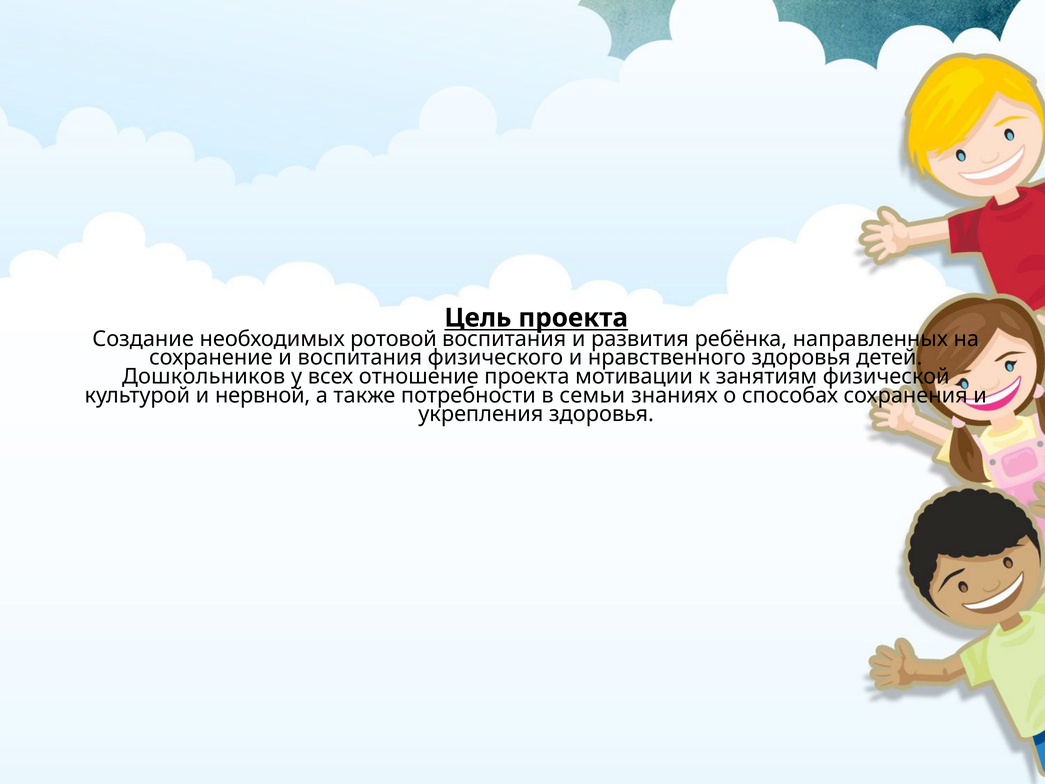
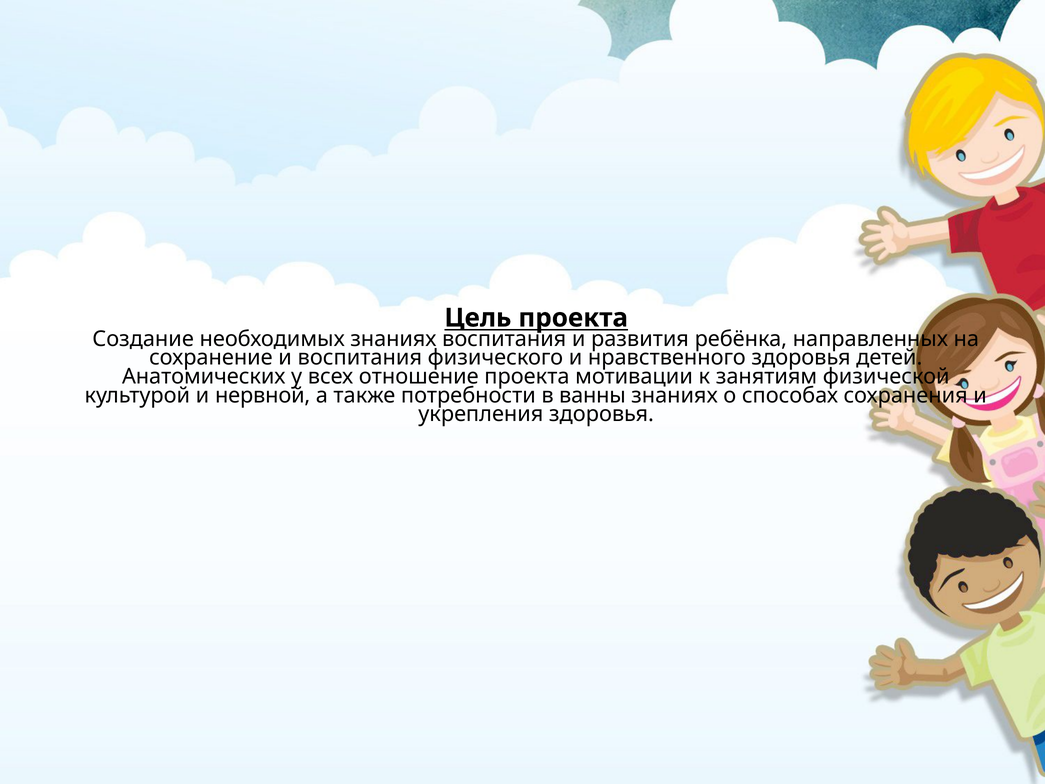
необходимых ротовой: ротовой -> знаниях (393, 339)
Дошкольников: Дошкольников -> Анатомических (204, 376)
семьи: семьи -> ванны (592, 395)
